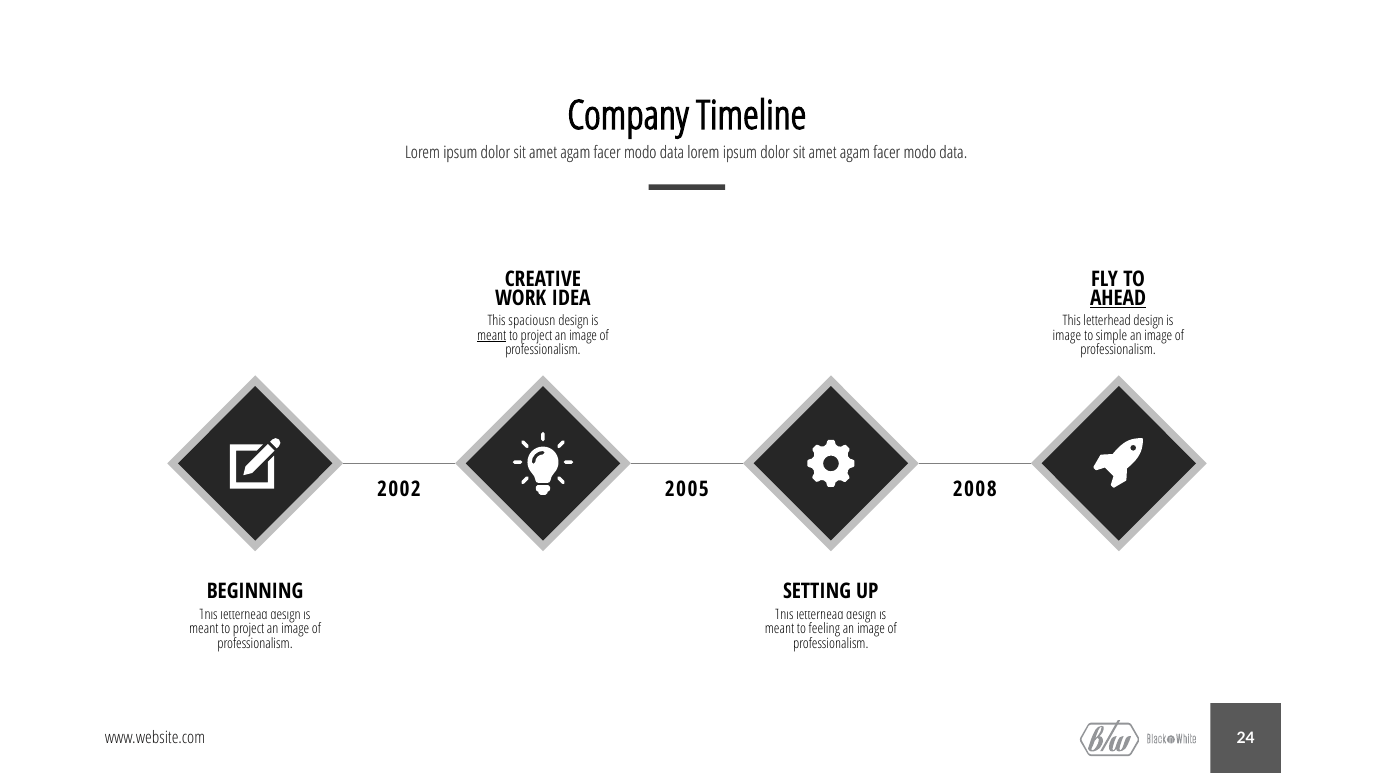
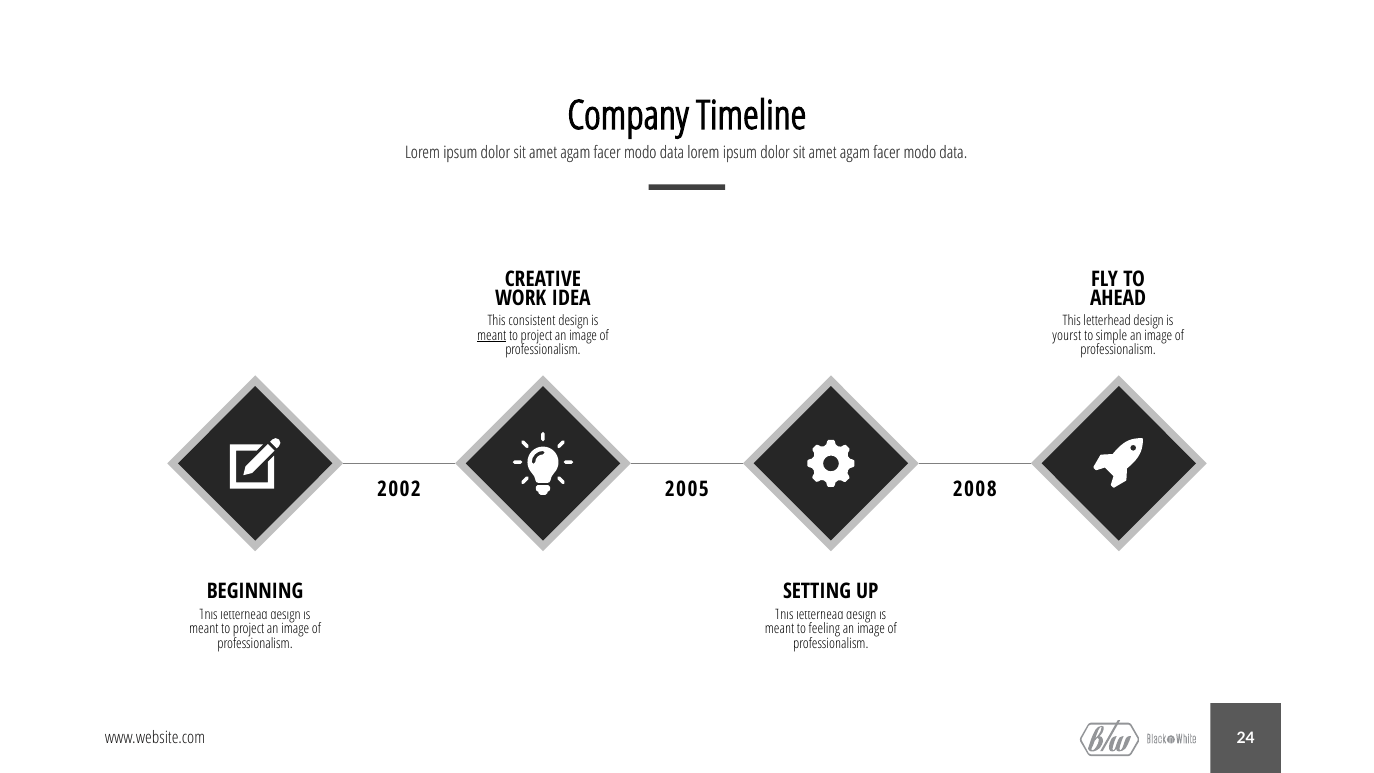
AHEAD underline: present -> none (1118, 298)
spaciousn: spaciousn -> consistent (532, 321)
image: image -> yourst (1067, 335)
